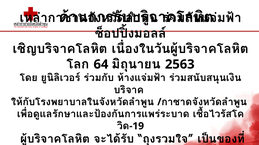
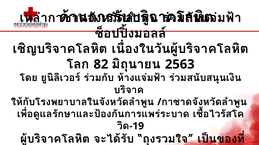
64: 64 -> 82 (101, 65)
